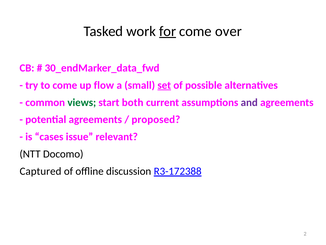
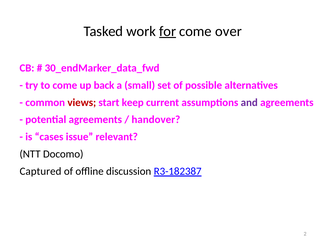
flow: flow -> back (104, 85)
set underline: present -> none (164, 85)
views colour: green -> red (82, 102)
both: both -> keep (133, 102)
proposed: proposed -> handover (156, 119)
R3-172388: R3-172388 -> R3-182387 (178, 171)
